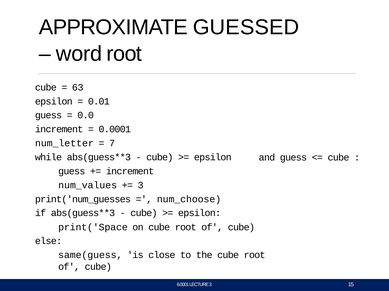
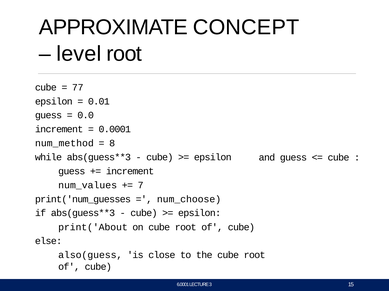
GUESSED: GUESSED -> CONCEPT (246, 27)
word: word -> level (79, 54)
63: 63 -> 77 (78, 88)
num_letter: num_letter -> num_method (64, 144)
7: 7 -> 8 (112, 144)
3: 3 -> 7 (141, 186)
print('Space: print('Space -> print('About (93, 228)
same(guess: same(guess -> also(guess (90, 256)
